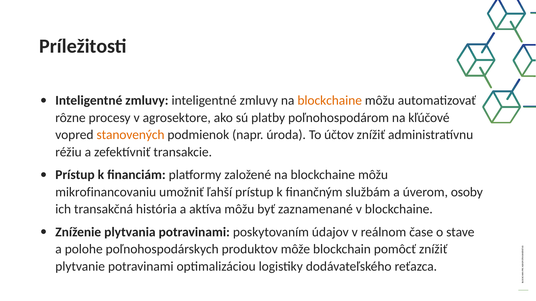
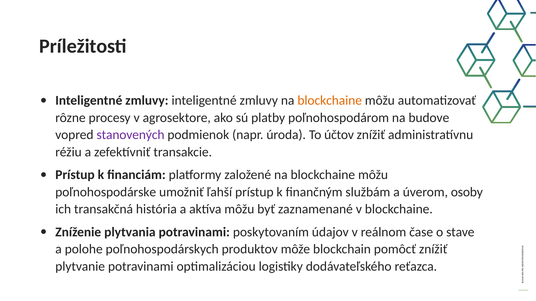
kľúčové: kľúčové -> budove (429, 118)
stanovených colour: orange -> purple (130, 135)
mikrofinancovaniu: mikrofinancovaniu -> poľnohospodárske (106, 192)
